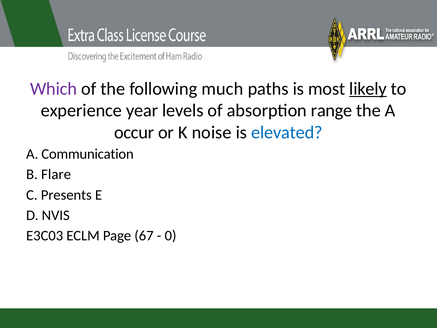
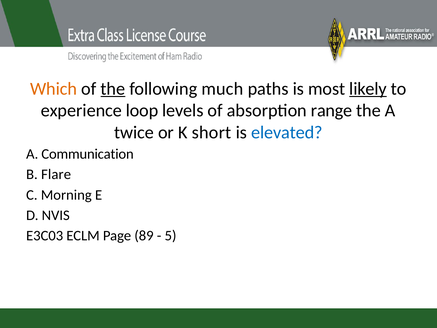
Which colour: purple -> orange (54, 89)
the underline: none -> present (113, 89)
year: year -> loop (142, 110)
occur: occur -> twice (134, 132)
noise: noise -> short (212, 132)
Presents: Presents -> Morning (66, 195)
67: 67 -> 89 (144, 235)
0: 0 -> 5 (171, 235)
